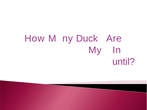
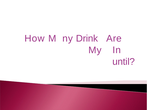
Duck: Duck -> Drink (87, 39)
